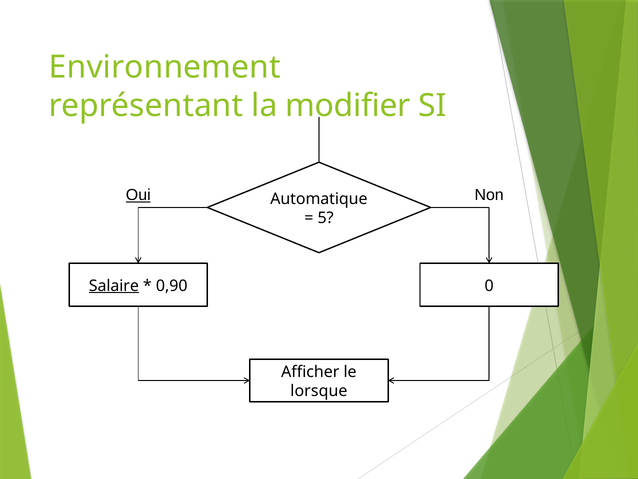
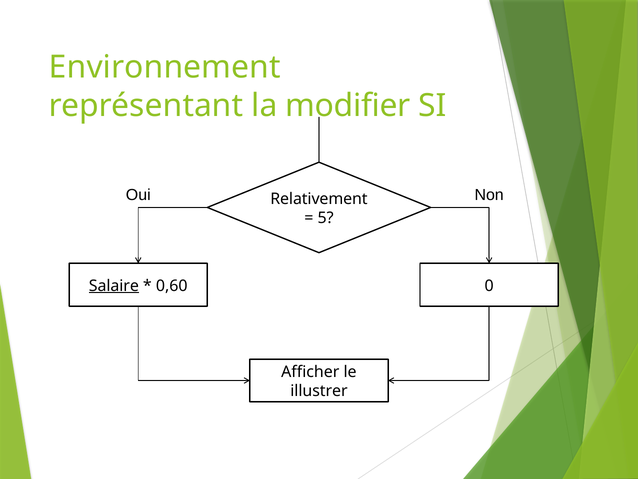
Oui underline: present -> none (138, 195)
Automatique: Automatique -> Relativement (319, 199)
0,90: 0,90 -> 0,60 (172, 286)
lorsque: lorsque -> illustrer (319, 391)
